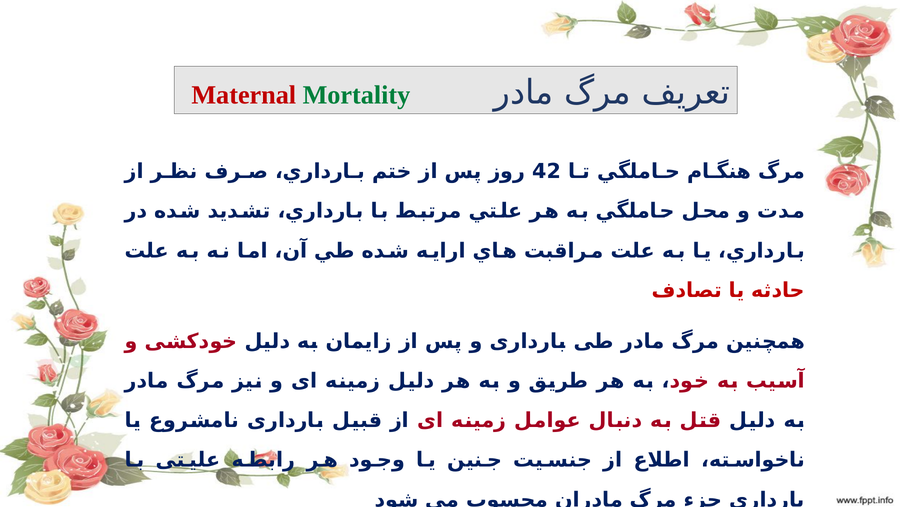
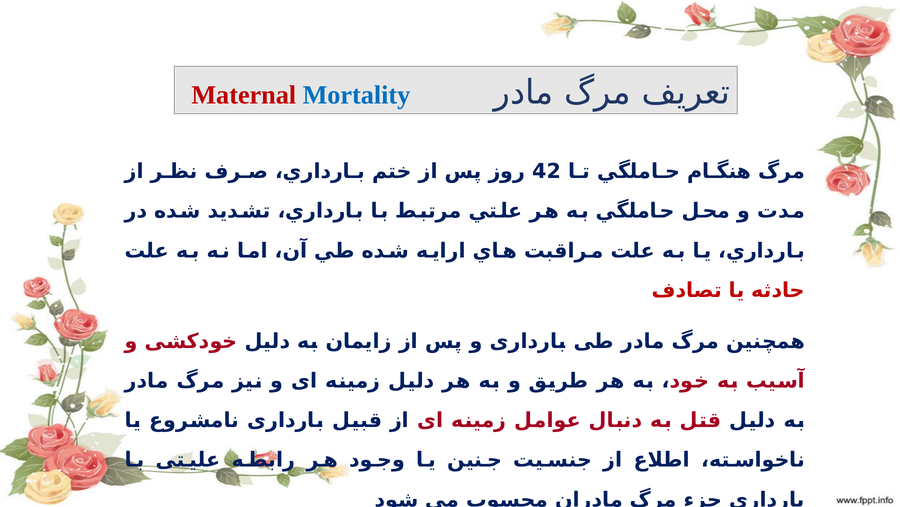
Mortality colour: green -> blue (356, 95)
